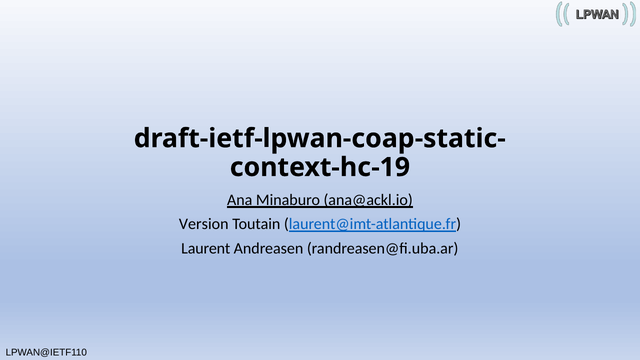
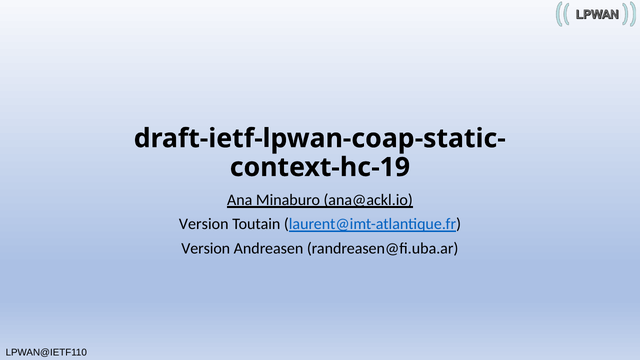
Laurent: Laurent -> Version (206, 248)
